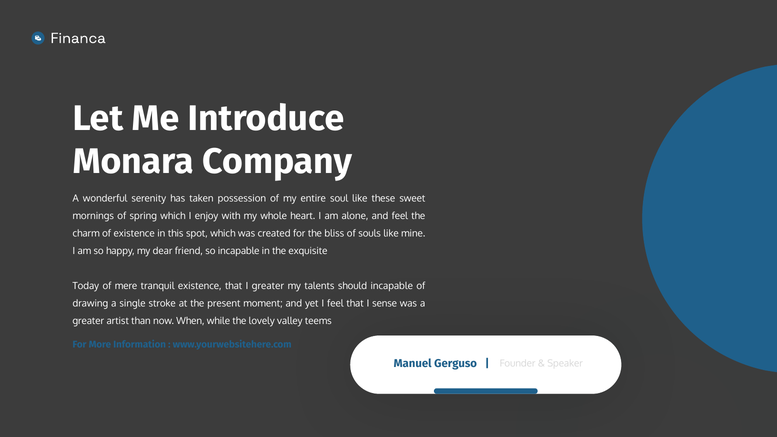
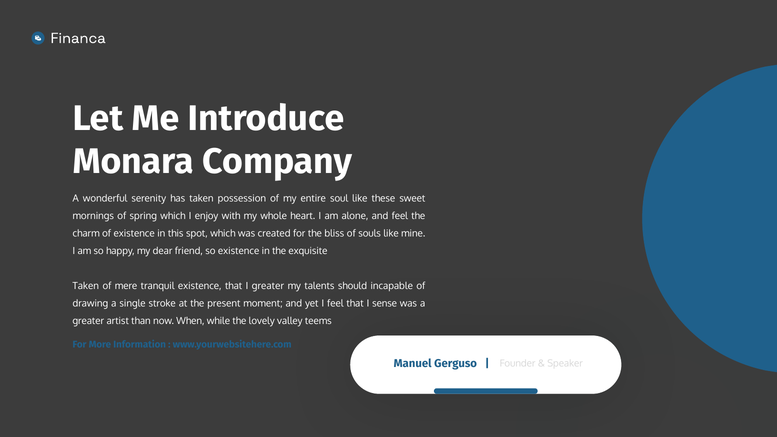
so incapable: incapable -> existence (239, 251)
Today: Today -> Taken (86, 286)
